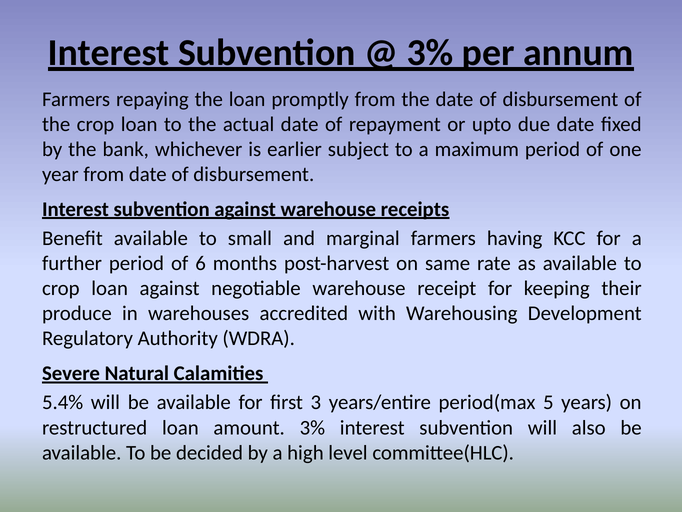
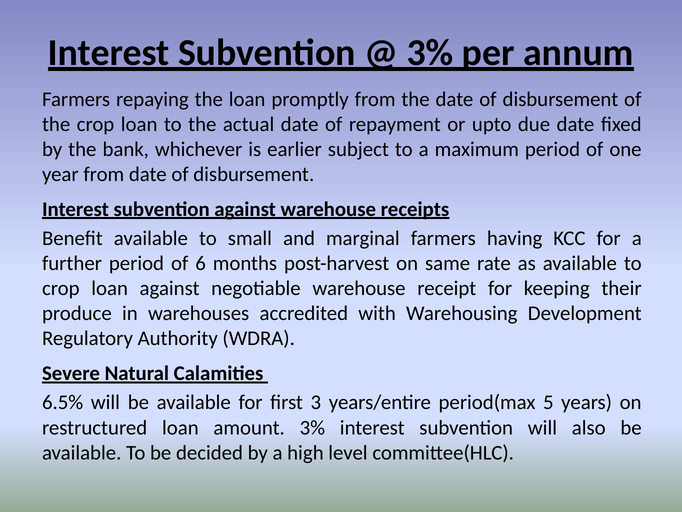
5.4%: 5.4% -> 6.5% (63, 402)
